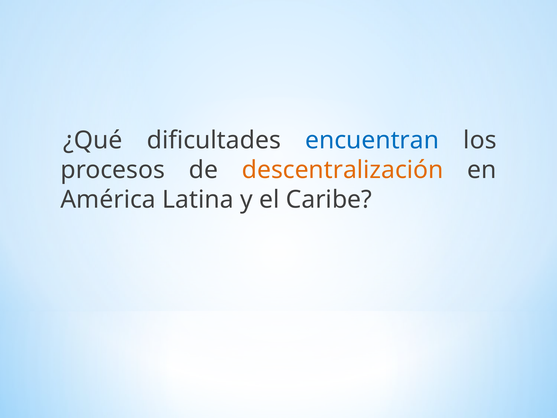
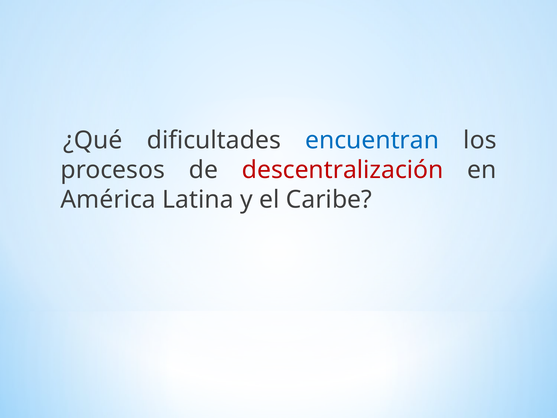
descentralización colour: orange -> red (343, 170)
